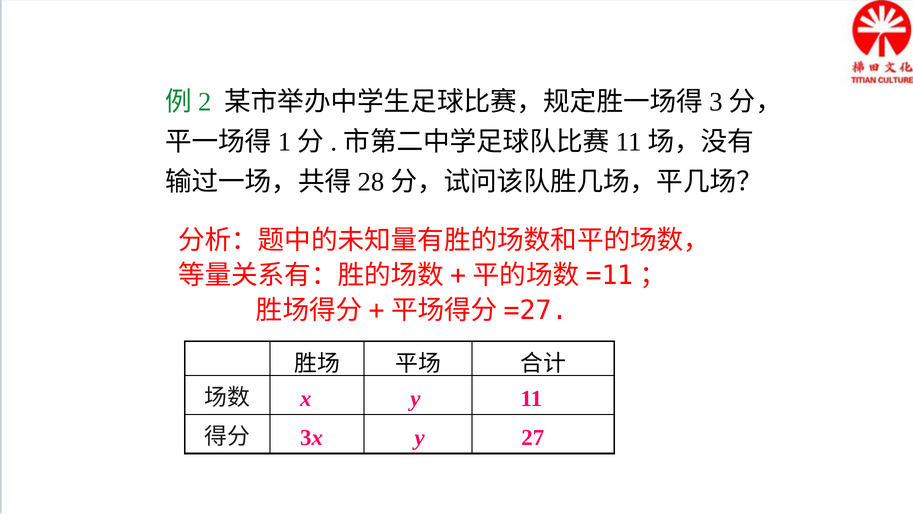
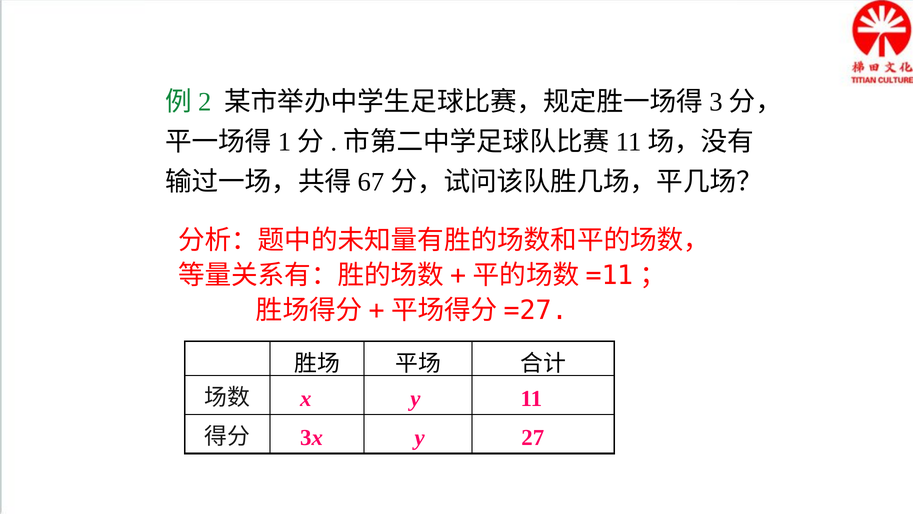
28: 28 -> 67 (371, 182)
